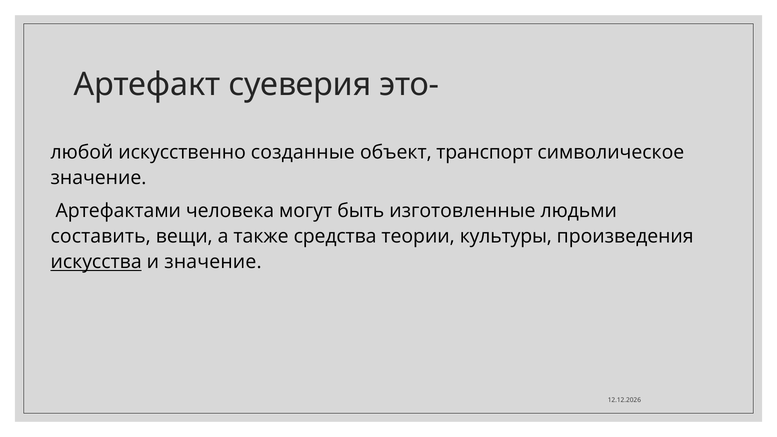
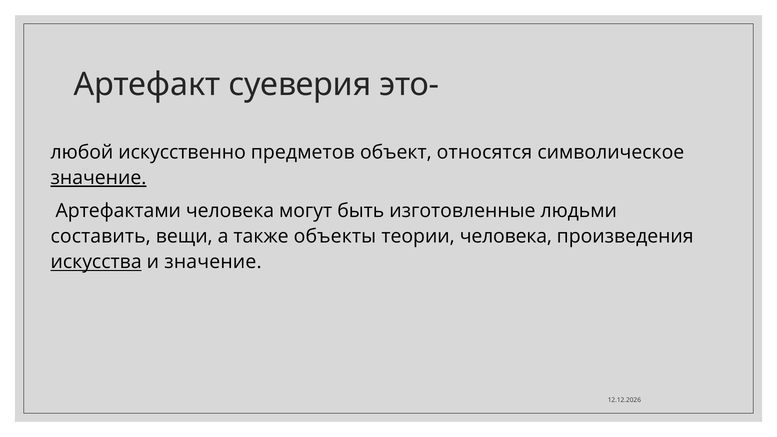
созданные: созданные -> предметов (303, 152)
транспорт: транспорт -> относятся (484, 152)
значение underline: none -> present (98, 178)
средства: средства -> объекты (335, 236)
теории культуры: культуры -> человека (506, 236)
